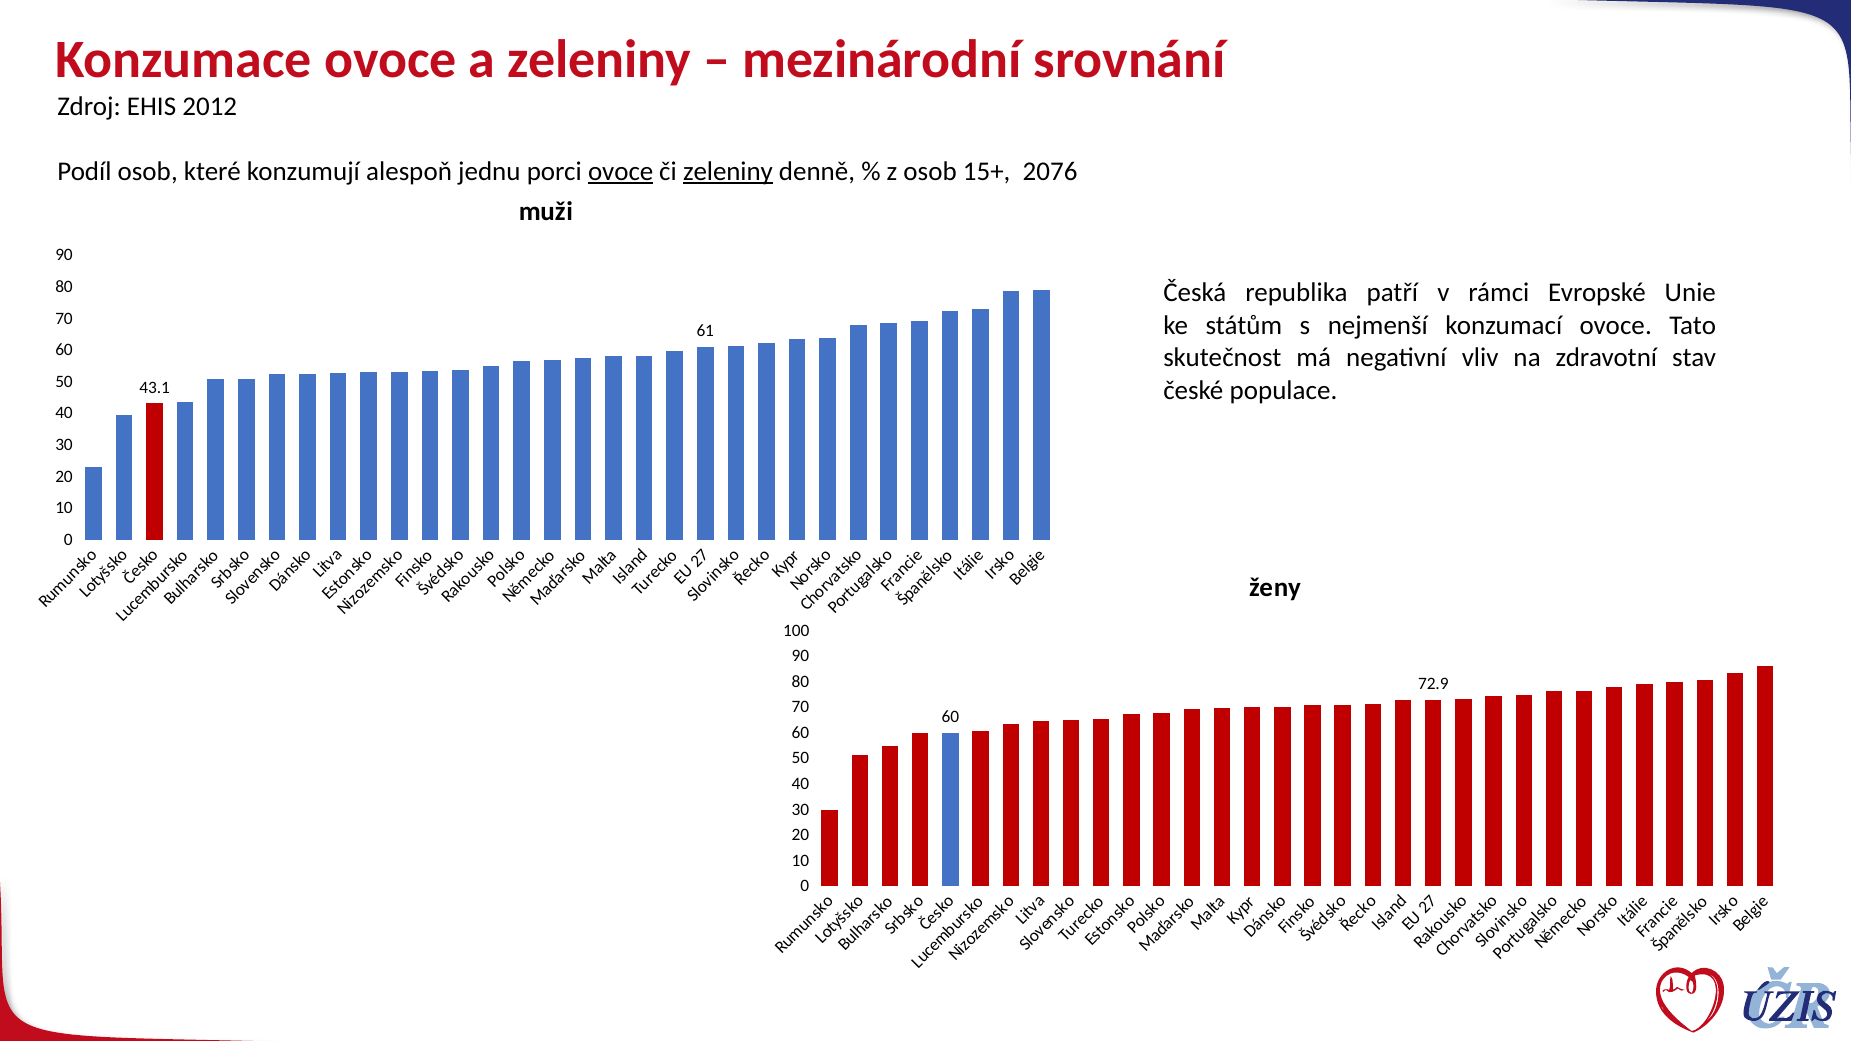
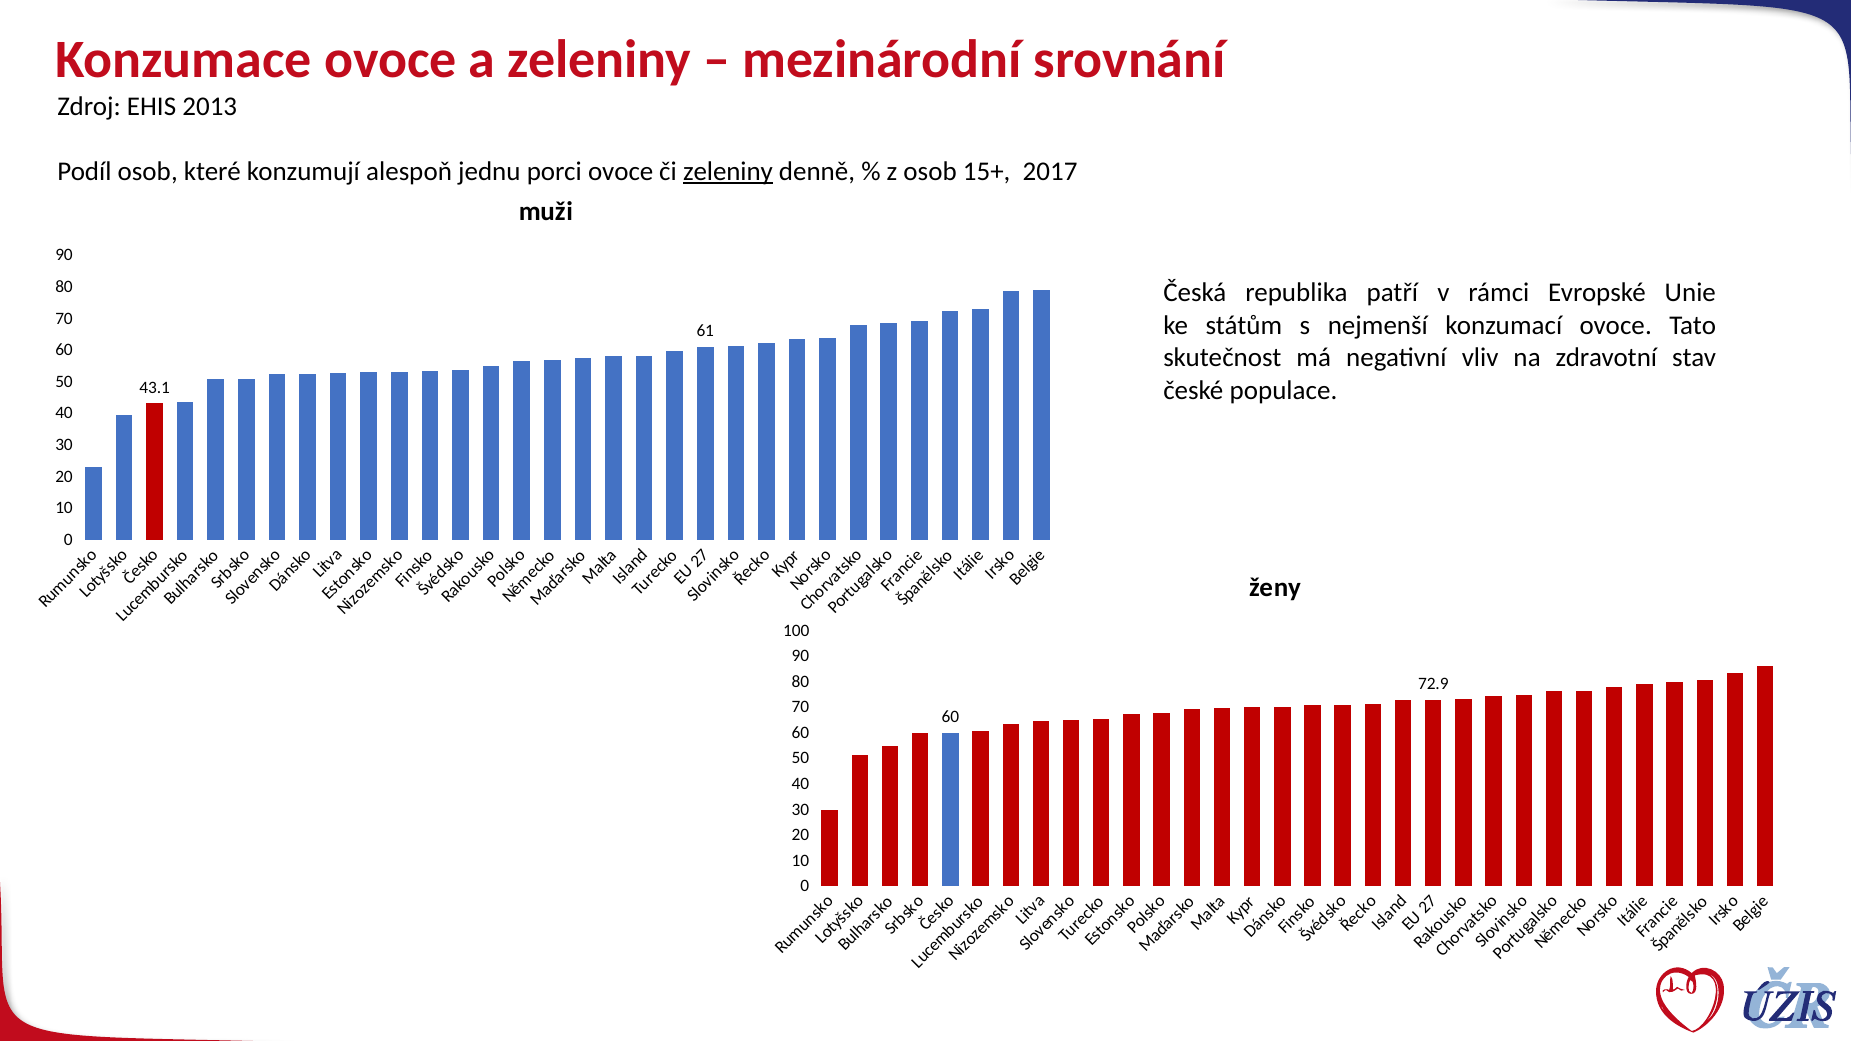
2012: 2012 -> 2013 (210, 107)
ovoce underline: present -> none (621, 172)
2076: 2076 -> 2017 (1050, 172)
